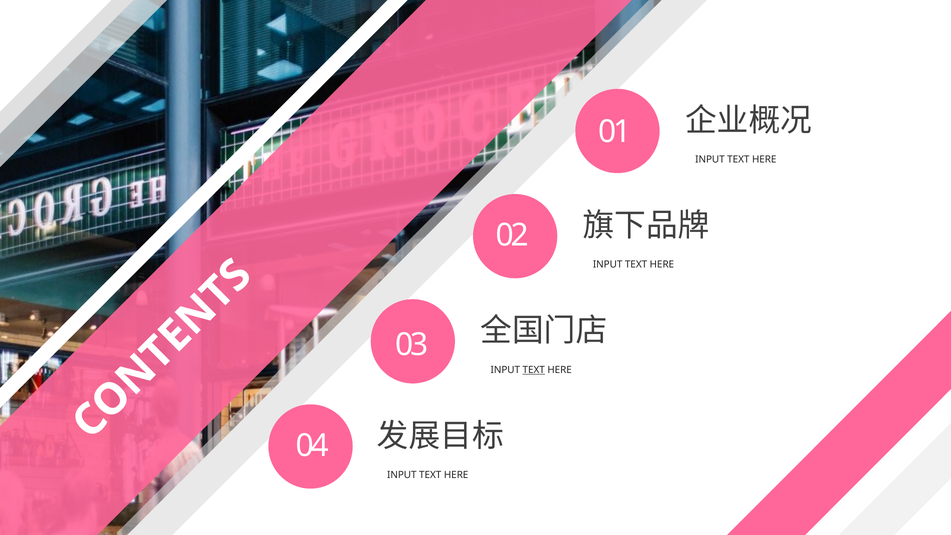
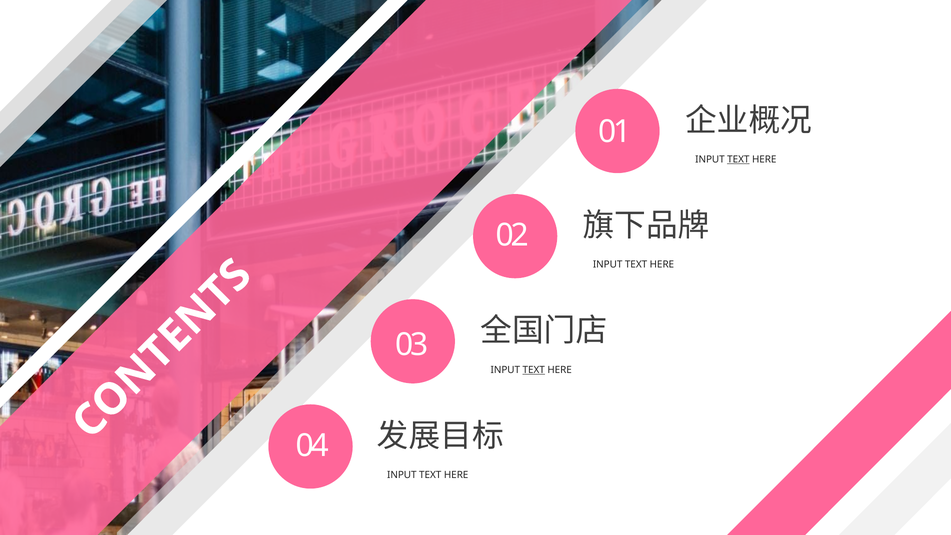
TEXT underline: none -> present (738, 159)
